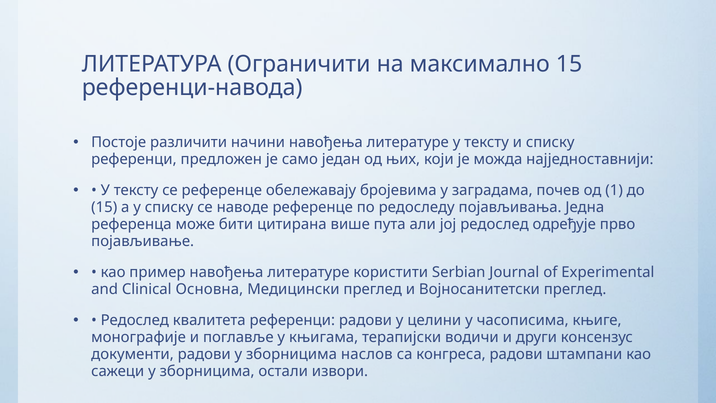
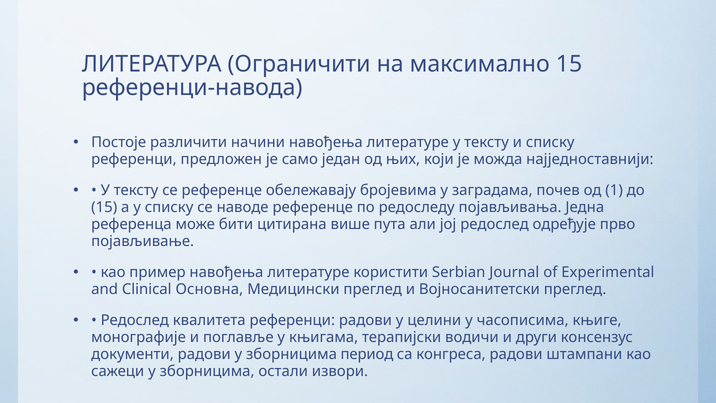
наслов: наслов -> период (367, 354)
